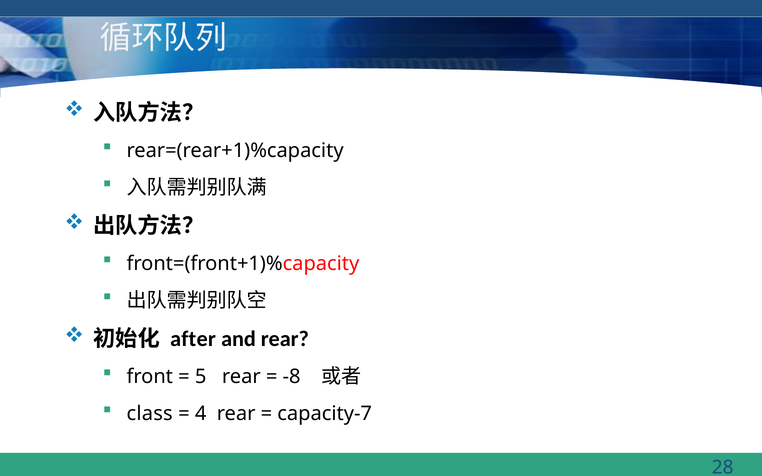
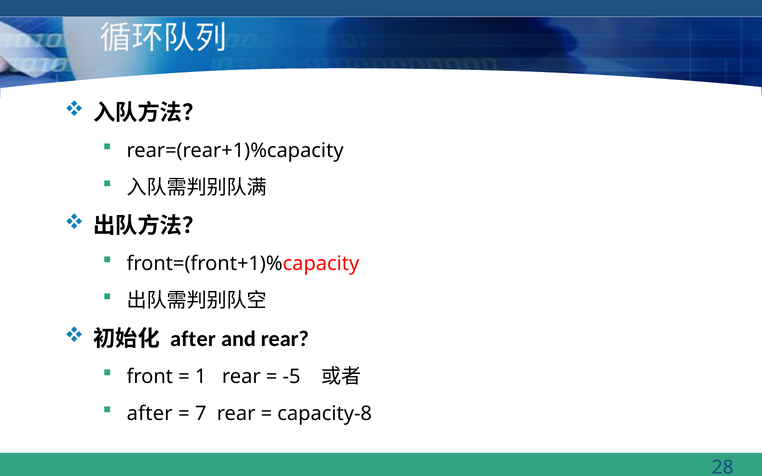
5: 5 -> 1 (201, 377)
-8: -8 -> -5 (292, 377)
class: class -> after (150, 414)
4: 4 -> 7 (201, 414)
capacity-7: capacity-7 -> capacity-8 (325, 414)
